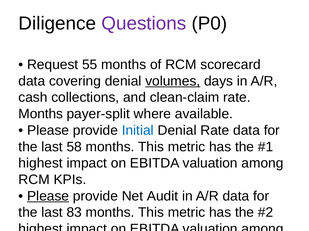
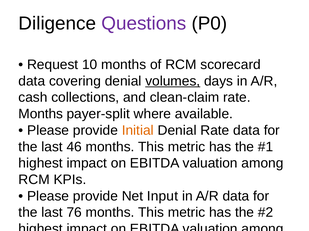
55: 55 -> 10 (90, 65)
Initial colour: blue -> orange (138, 131)
58: 58 -> 46 (74, 147)
Please underline: present -> none (48, 197)
Audit: Audit -> Input (163, 197)
83: 83 -> 76 (74, 213)
